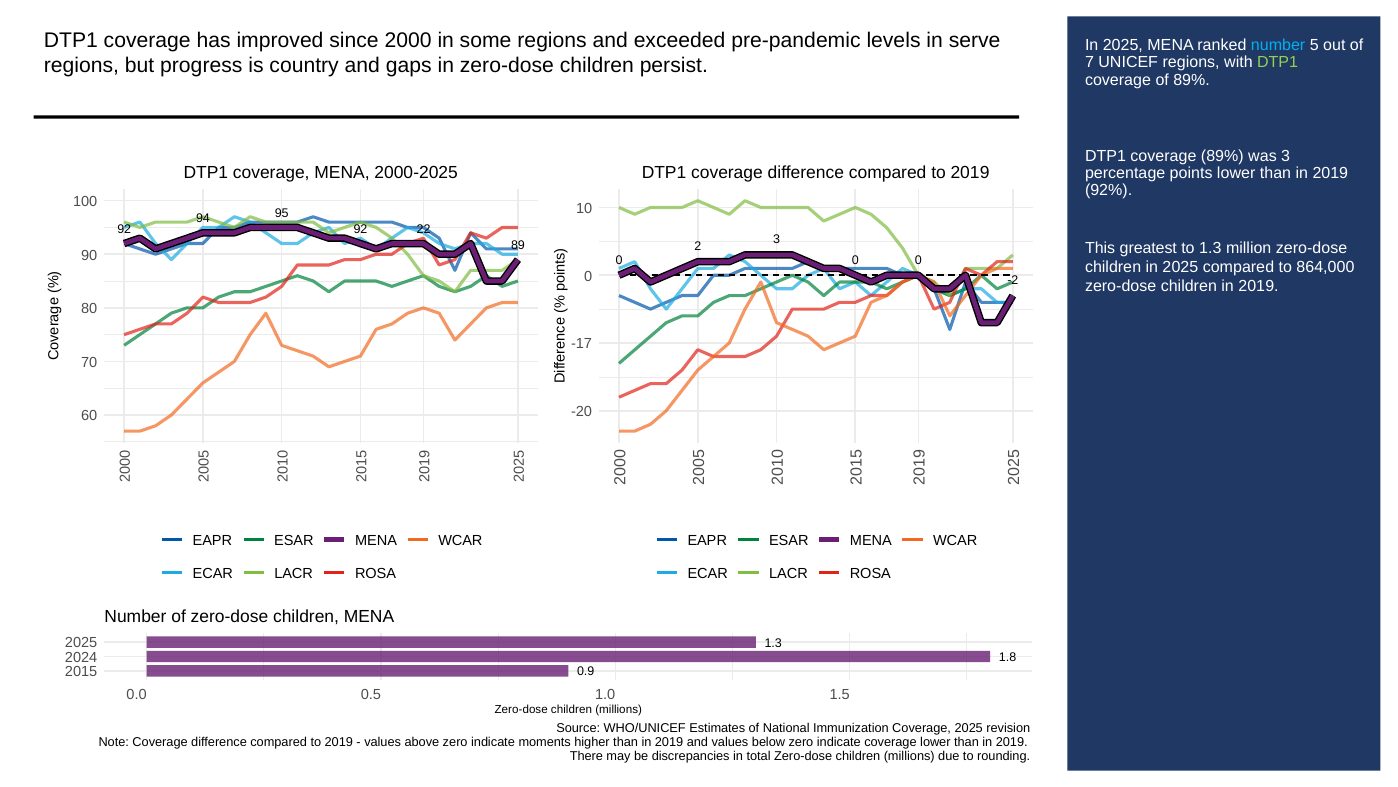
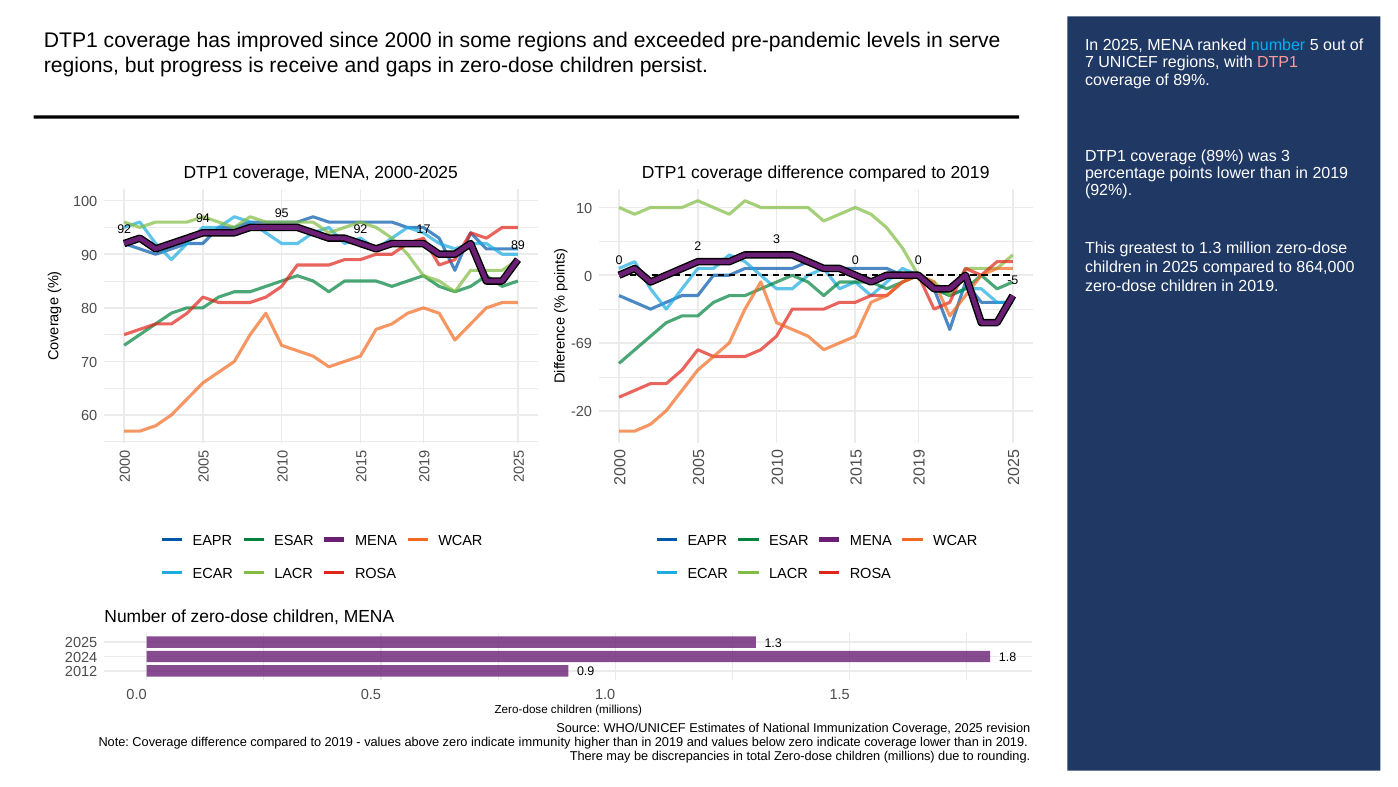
DTP1 colour: light green -> pink (1278, 62)
country: country -> receive (304, 66)
22: 22 -> 17 (424, 229)
-2: -2 -> -5 (1013, 280)
-17: -17 -> -69 (582, 344)
2015: 2015 -> 2012 (81, 671)
moments: moments -> immunity (545, 742)
